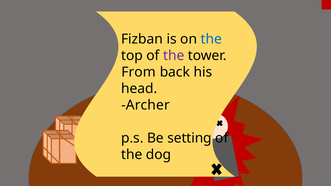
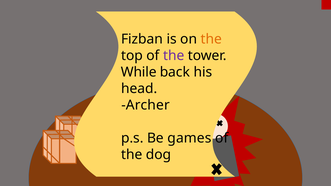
the colour: blue -> orange (211, 39)
From: From -> While (139, 72)
setting: setting -> games (189, 138)
